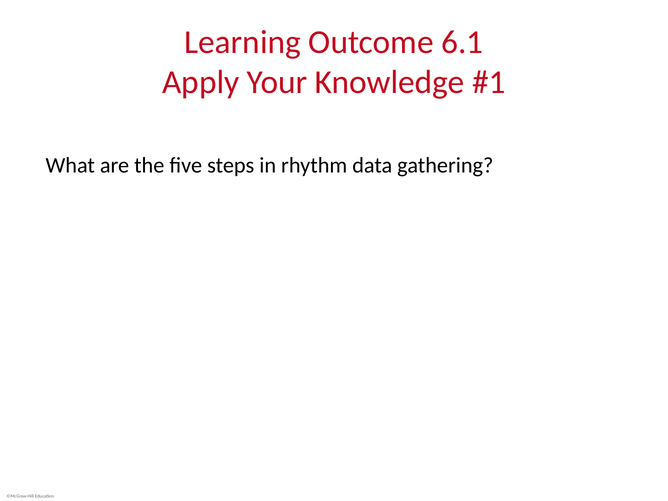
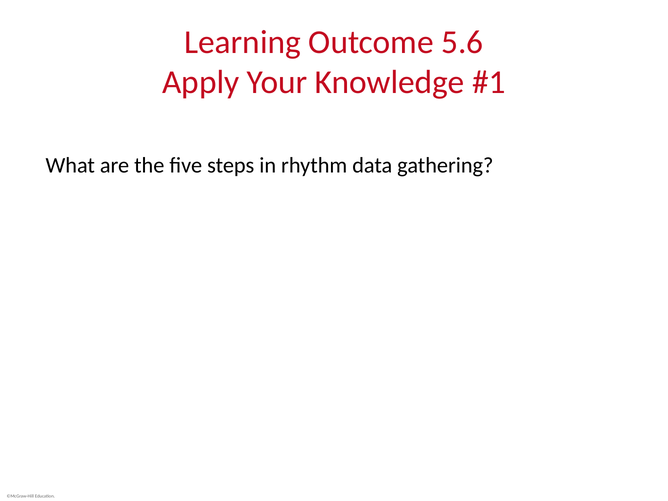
6.1: 6.1 -> 5.6 (462, 42)
